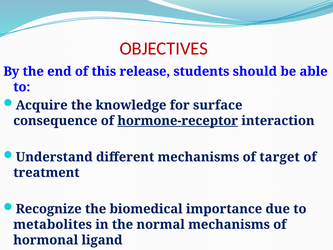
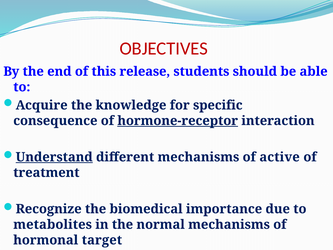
surface: surface -> specific (218, 105)
Understand underline: none -> present (54, 157)
target: target -> active (280, 157)
ligand: ligand -> target (102, 240)
